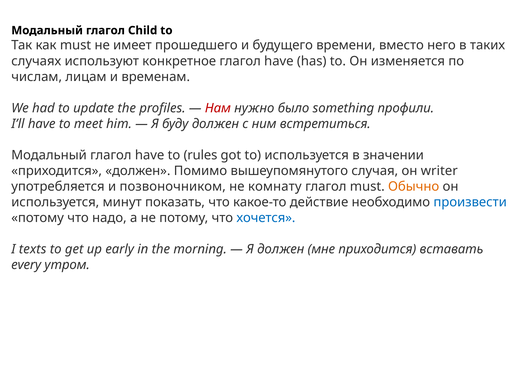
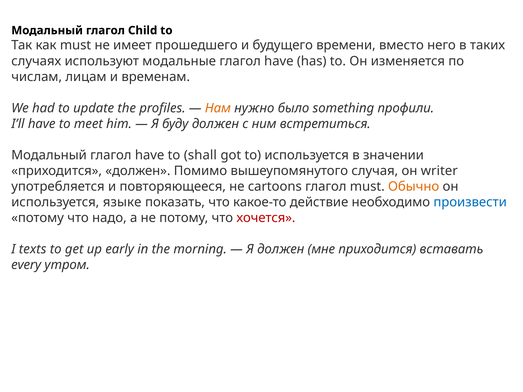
конкретное: конкретное -> модальные (179, 61)
Нам colour: red -> orange (218, 108)
rules: rules -> shall (200, 155)
позвоночником: позвоночником -> повторяющееся (173, 187)
комнату: комнату -> cartoons (275, 187)
минут: минут -> языке (122, 202)
хочется colour: blue -> red (266, 218)
